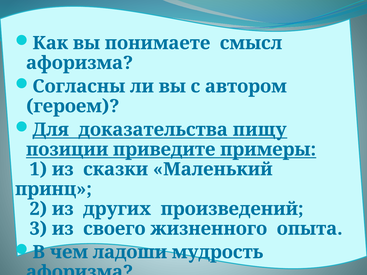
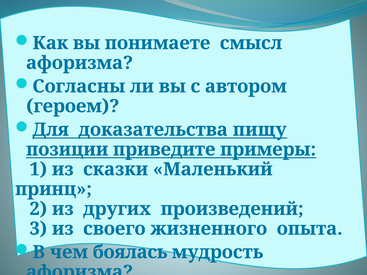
ладоши: ладоши -> боялась (130, 252)
